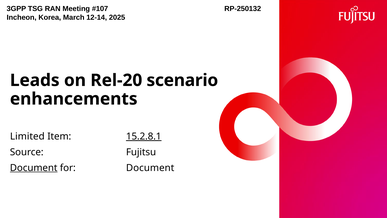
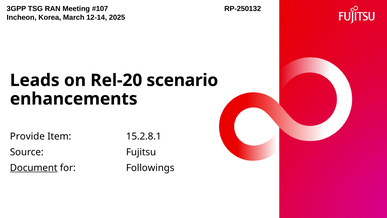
Limited: Limited -> Provide (27, 136)
15.2.8.1 underline: present -> none (144, 136)
for Document: Document -> Followings (150, 168)
